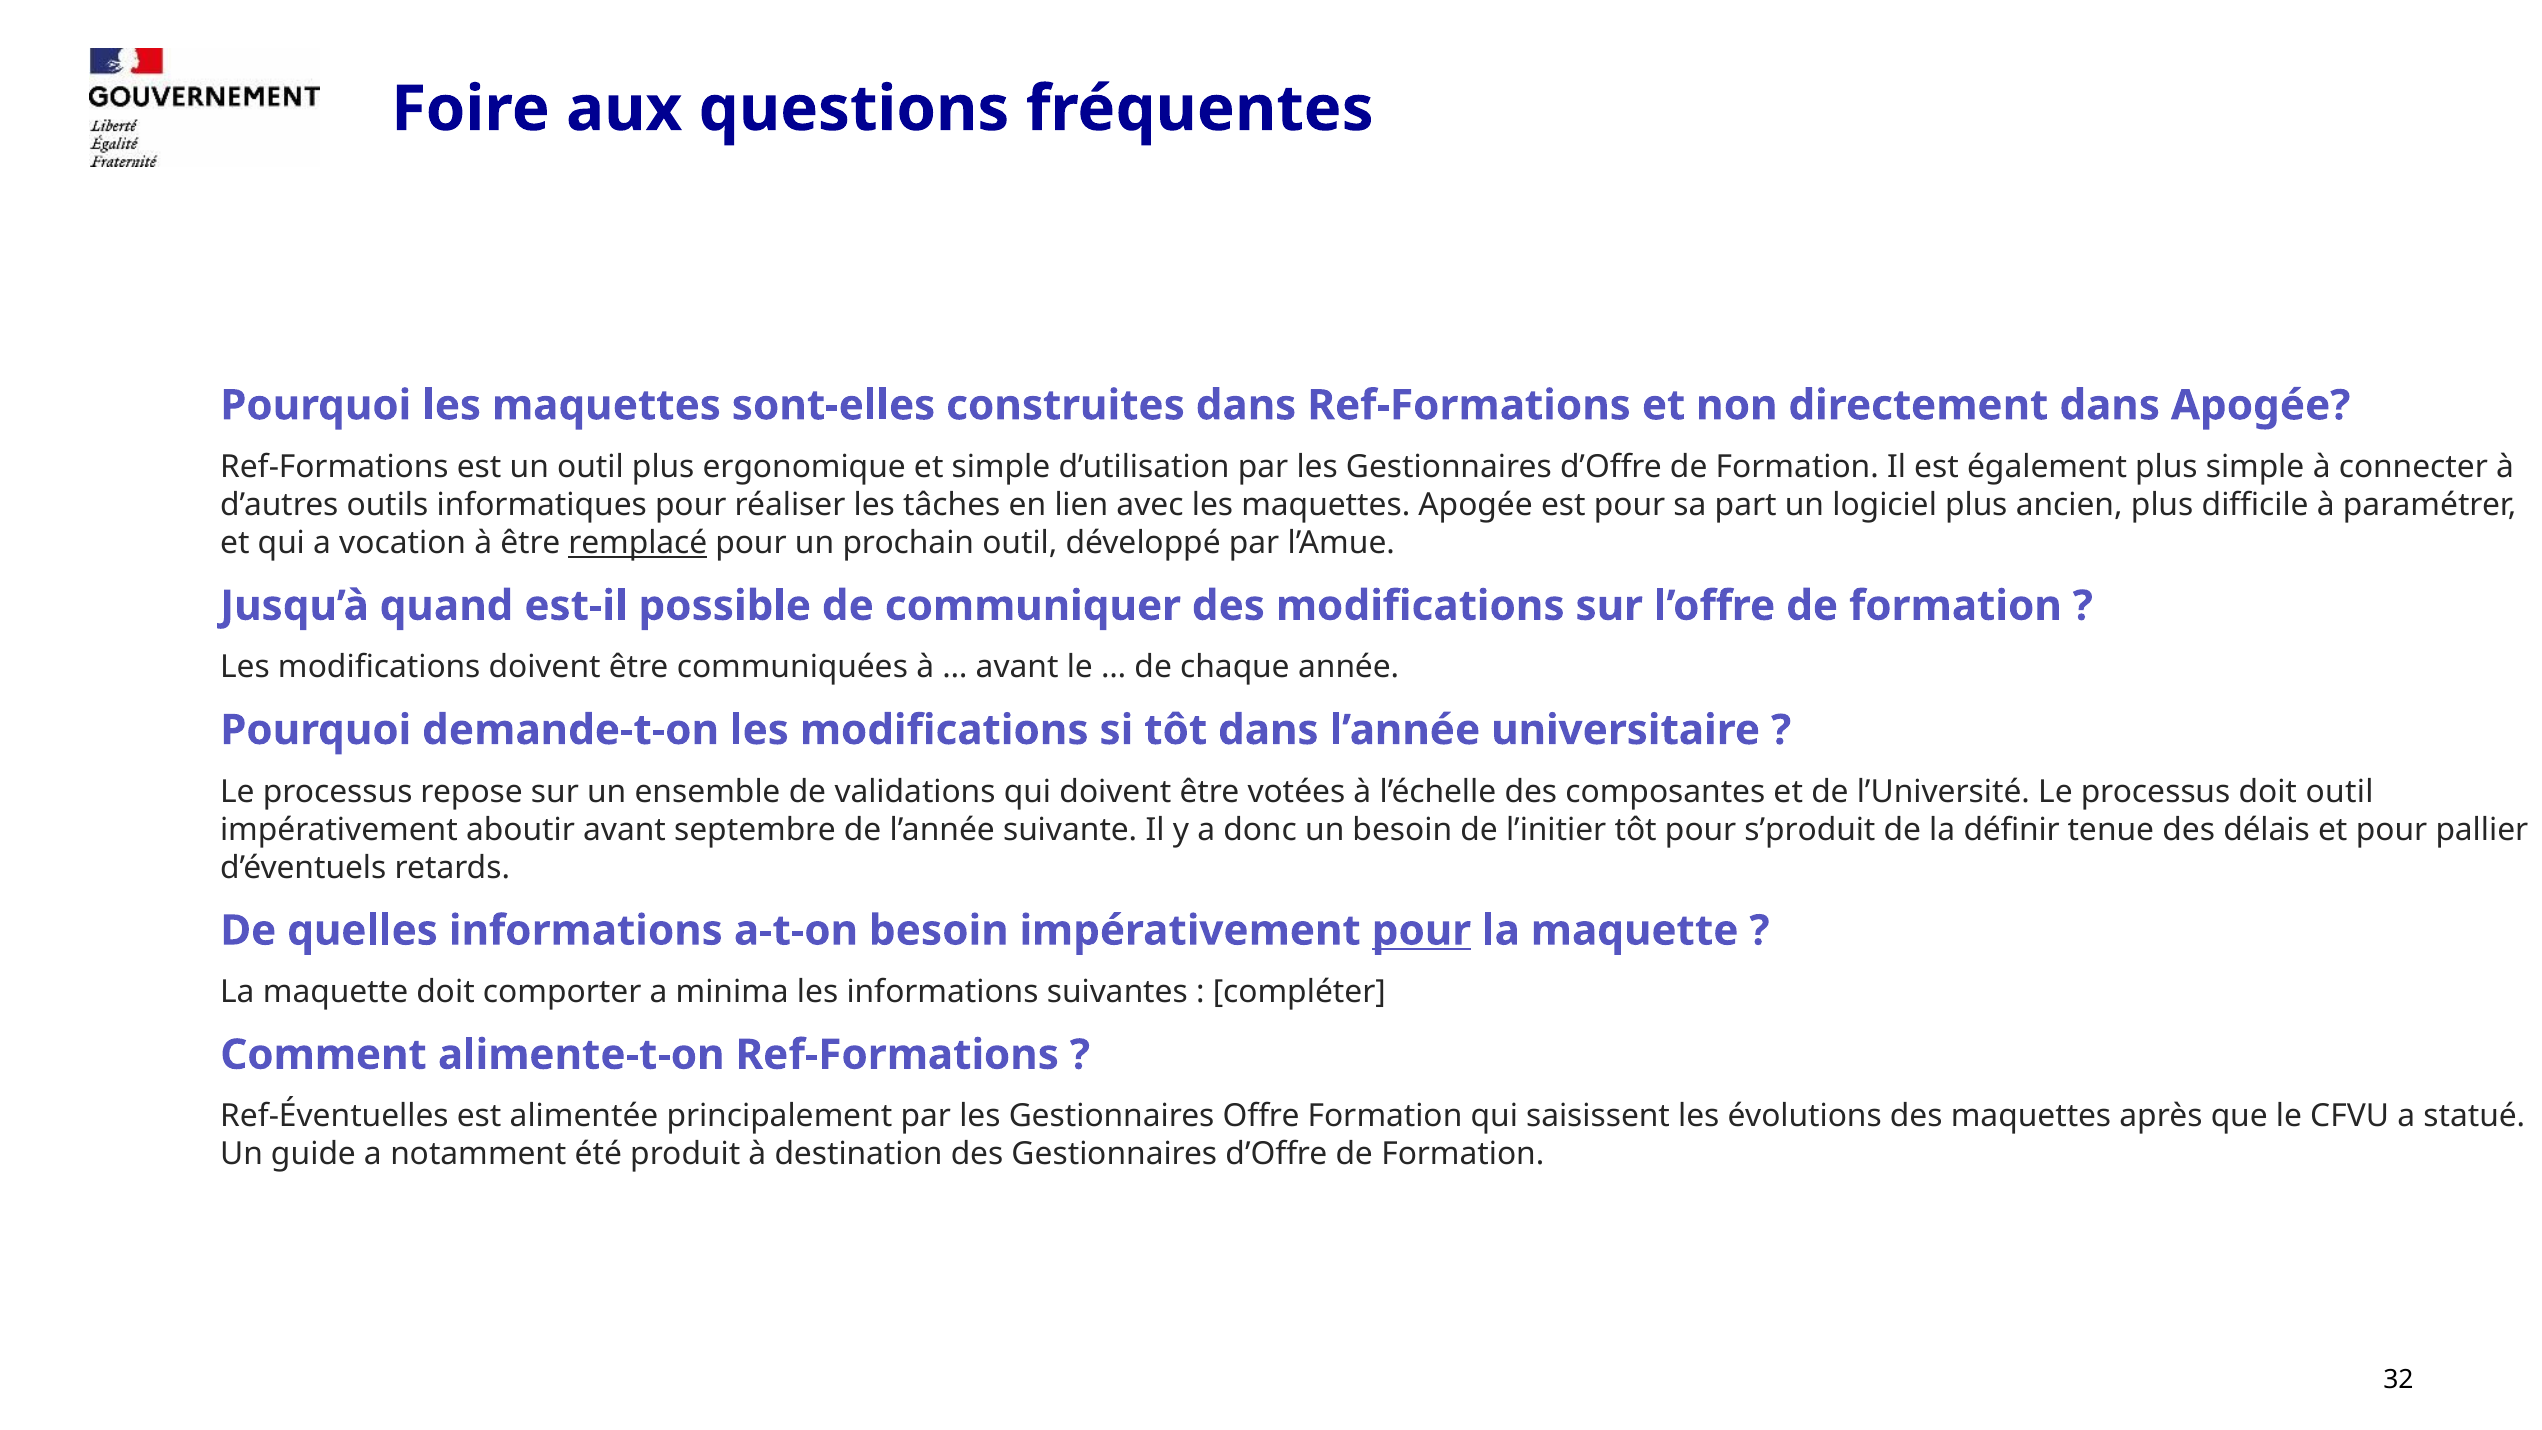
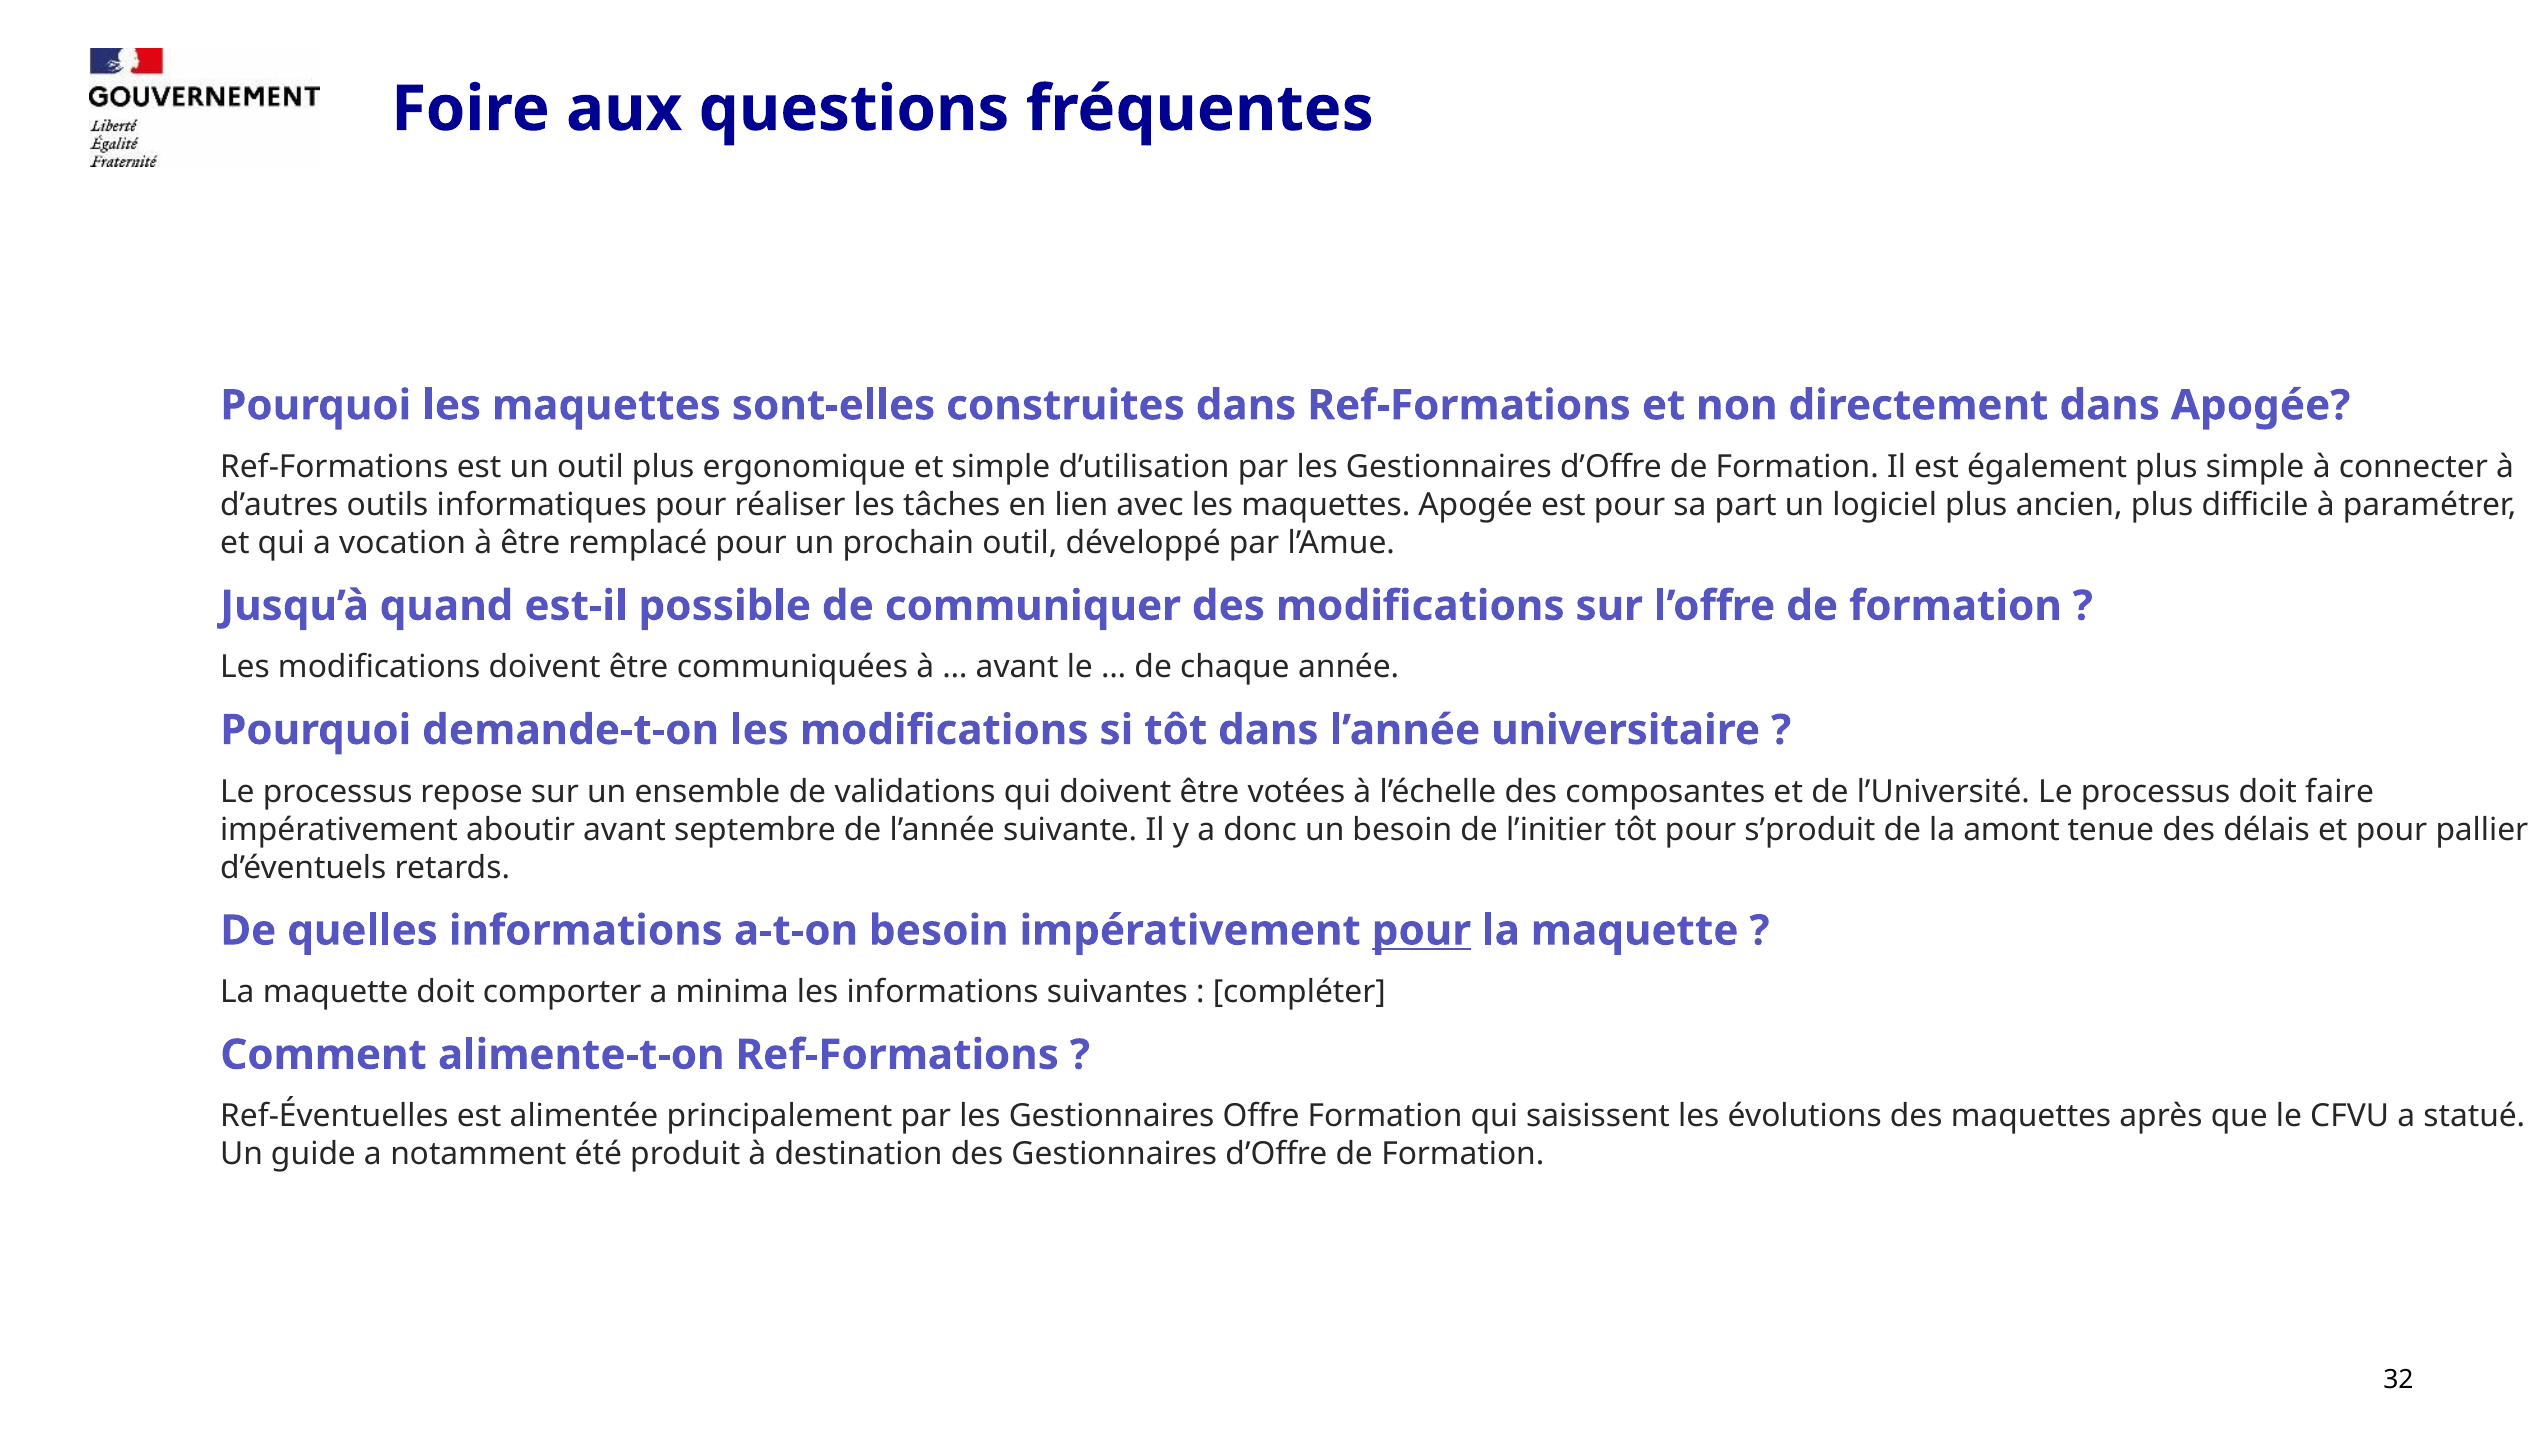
remplacé underline: present -> none (638, 543)
doit outil: outil -> faire (2340, 791)
définir: définir -> amont (2012, 830)
